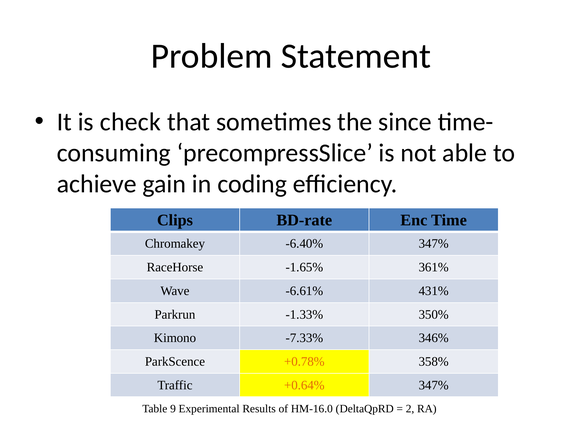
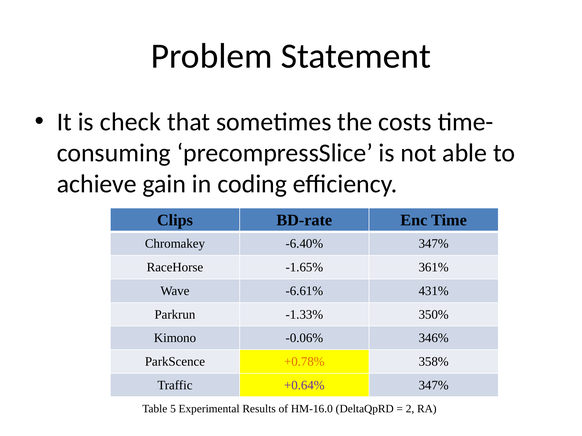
since: since -> costs (405, 122)
-7.33%: -7.33% -> -0.06% (304, 338)
+0.64% colour: orange -> purple (304, 386)
9: 9 -> 5 (173, 409)
